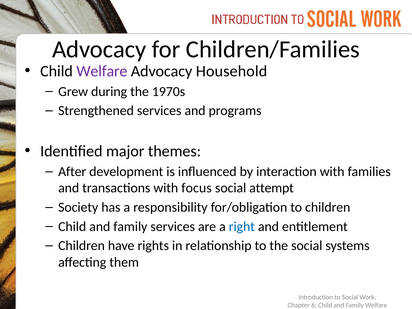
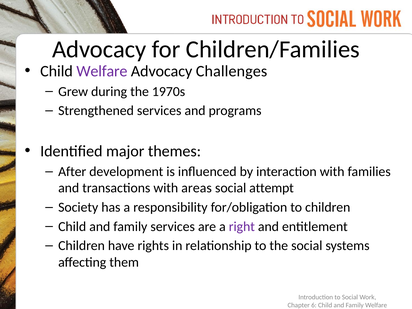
Household: Household -> Challenges (232, 71)
focus: focus -> areas (197, 188)
right colour: blue -> purple (242, 227)
